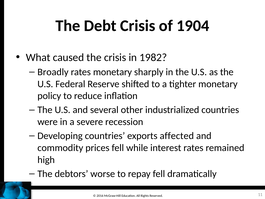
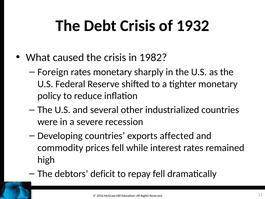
1904: 1904 -> 1932 (193, 26)
Broadly: Broadly -> Foreign (53, 72)
worse: worse -> deficit (103, 174)
